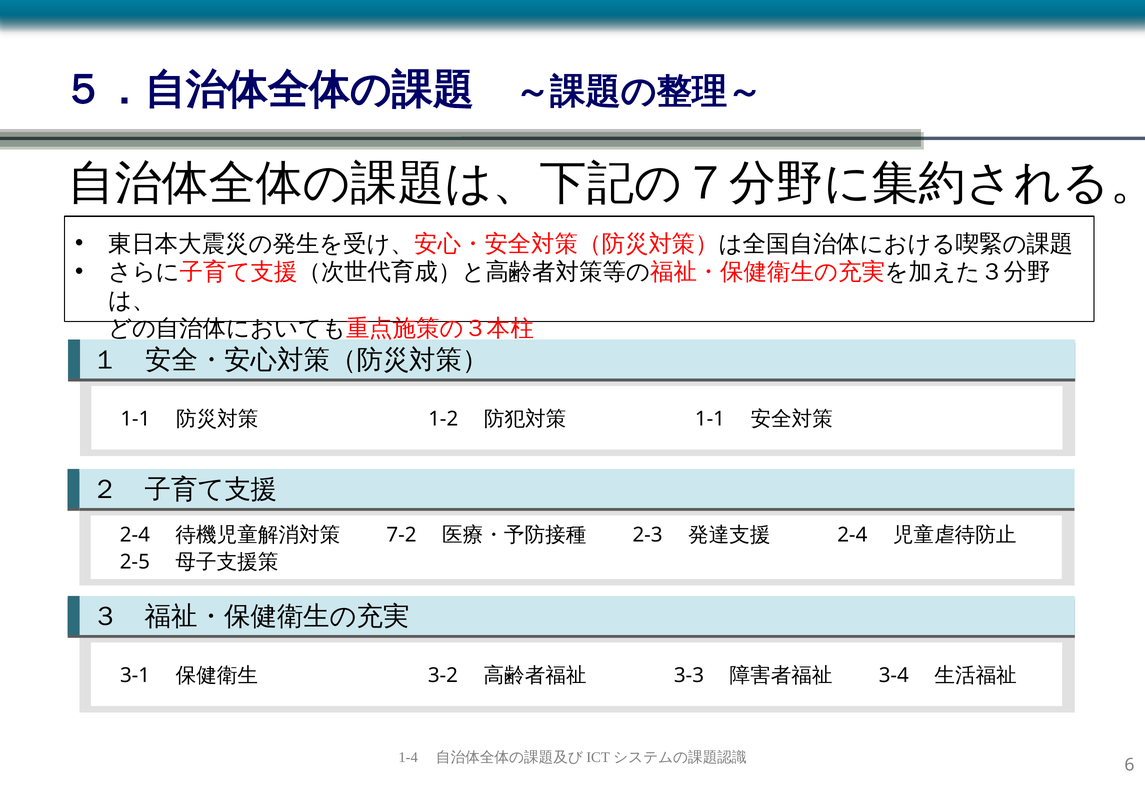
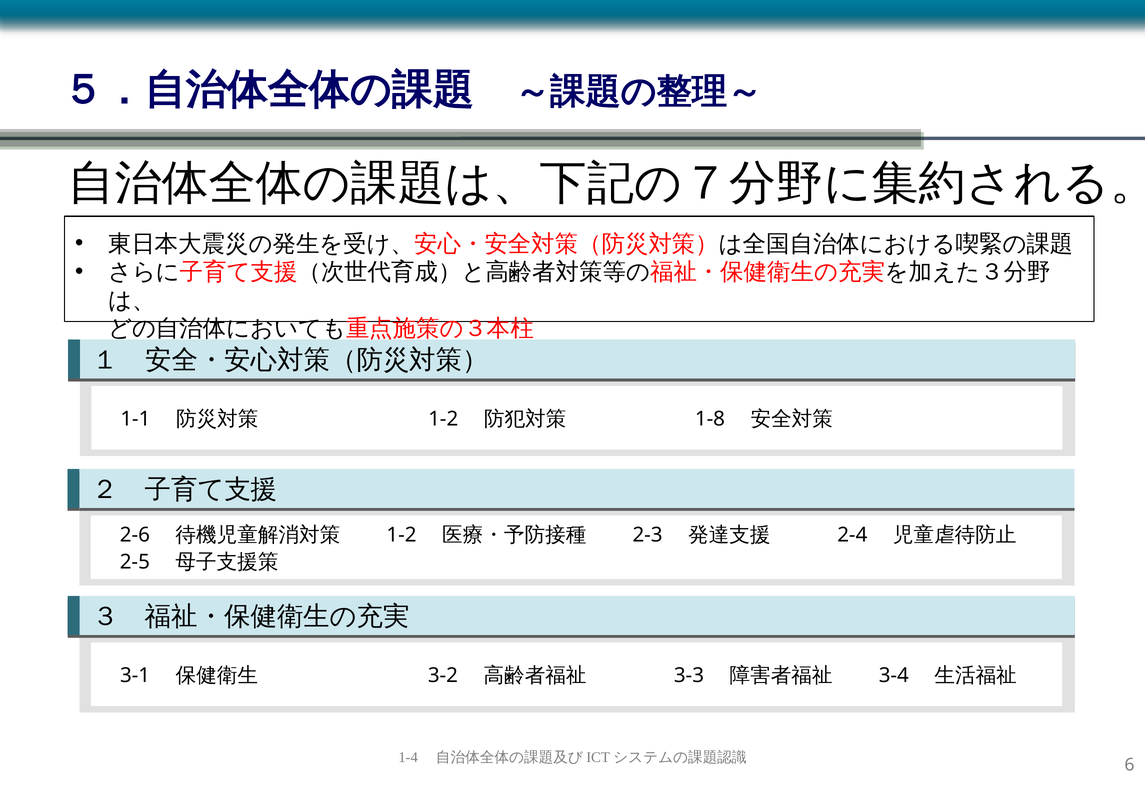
1-1: 1-1 -> 1-8 (710, 419)
2-4: 2-4 -> 2-6 (135, 535)
7-2: 7-2 -> 1-2 (402, 535)
